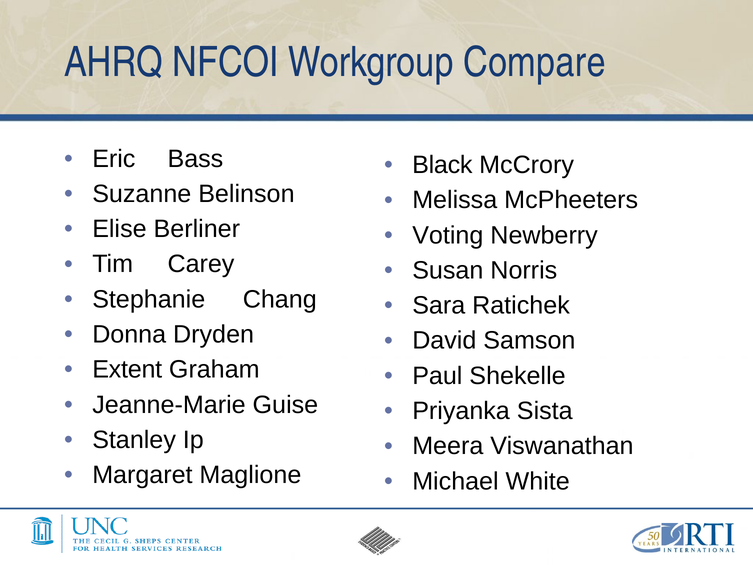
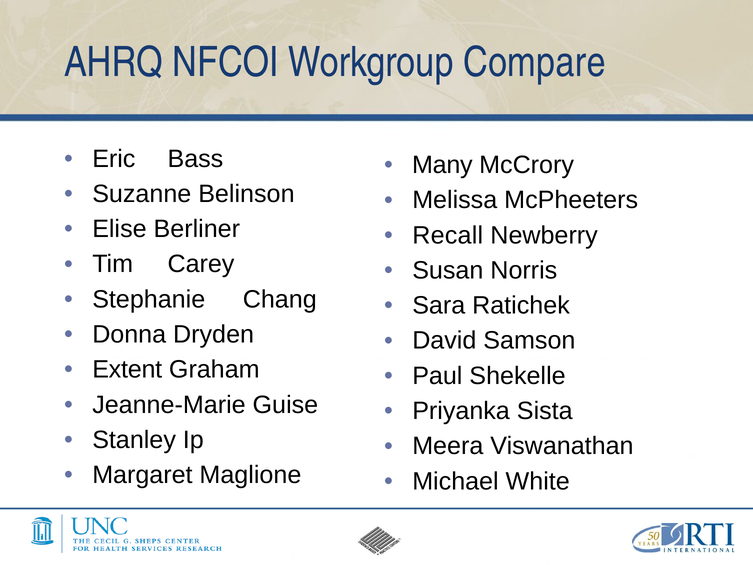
Black: Black -> Many (442, 165)
Voting: Voting -> Recall (448, 235)
